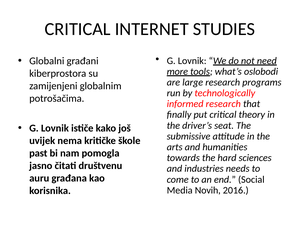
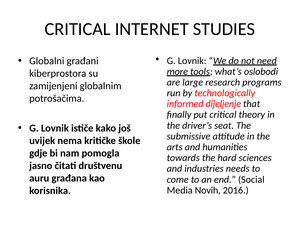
informed research: research -> dijeljenje (223, 104)
past: past -> gdje (38, 153)
